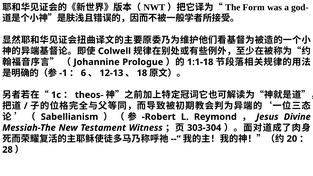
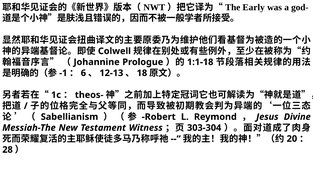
Form: Form -> Early (254, 7)
